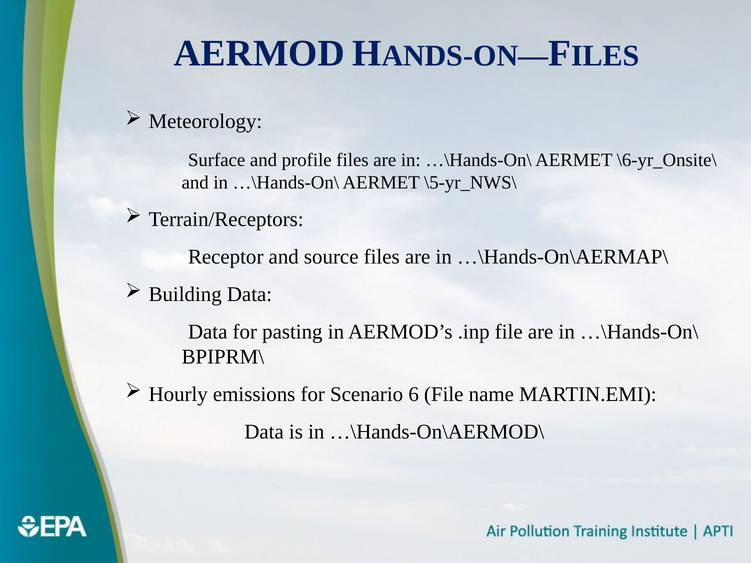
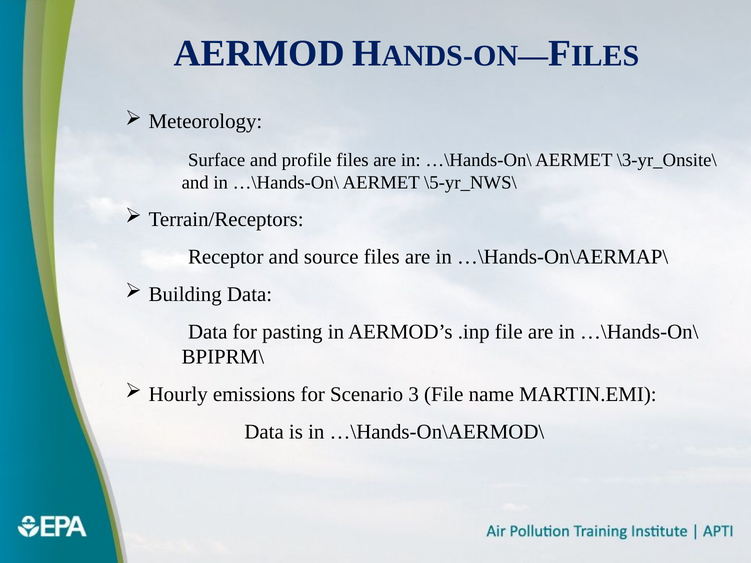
\6-yr_Onsite\: \6-yr_Onsite\ -> \3-yr_Onsite\ (667, 160)
6: 6 -> 3 (414, 395)
